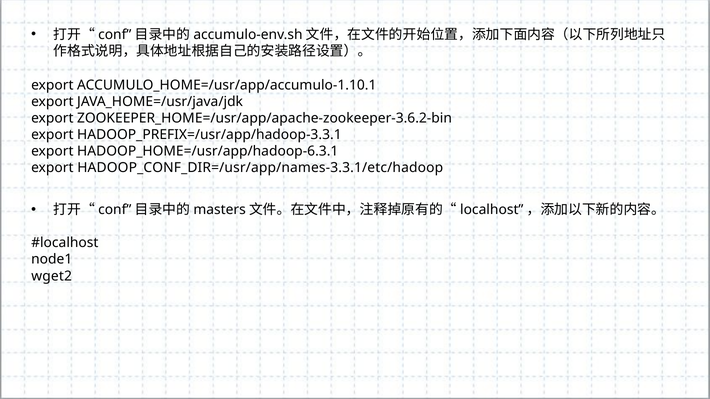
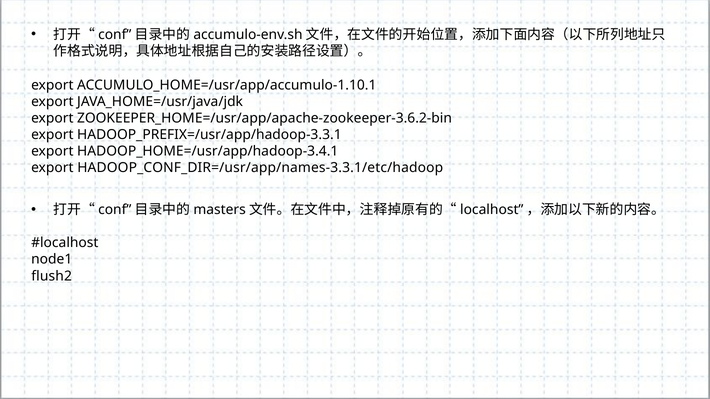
HADOOP_HOME=/usr/app/hadoop-6.3.1: HADOOP_HOME=/usr/app/hadoop-6.3.1 -> HADOOP_HOME=/usr/app/hadoop-3.4.1 (208, 151)
wget2: wget2 -> flush2 (52, 276)
